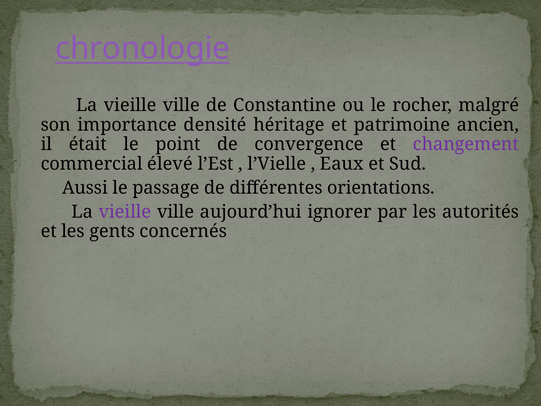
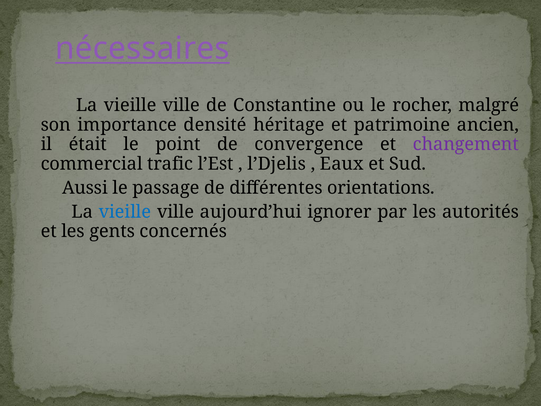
chronologie: chronologie -> nécessaires (142, 48)
élevé: élevé -> trafic (170, 164)
l’Vielle: l’Vielle -> l’Djelis (277, 164)
vieille colour: purple -> blue (125, 212)
